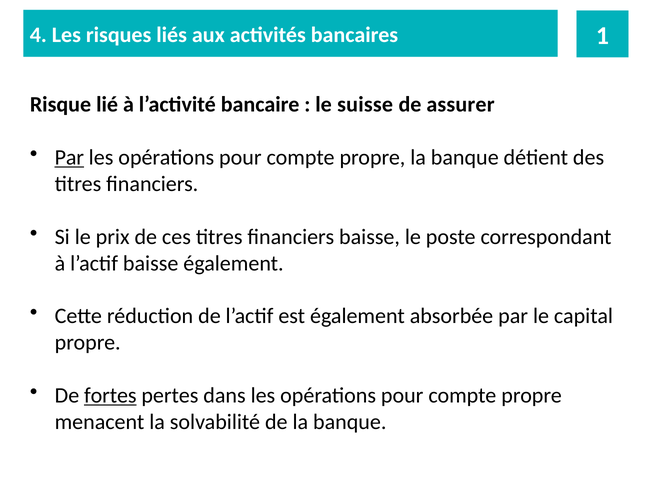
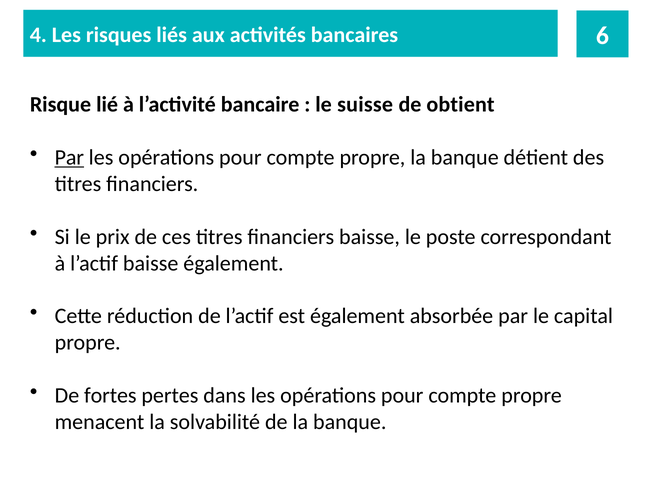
1: 1 -> 6 (602, 36)
assurer: assurer -> obtient (461, 105)
fortes underline: present -> none (110, 395)
